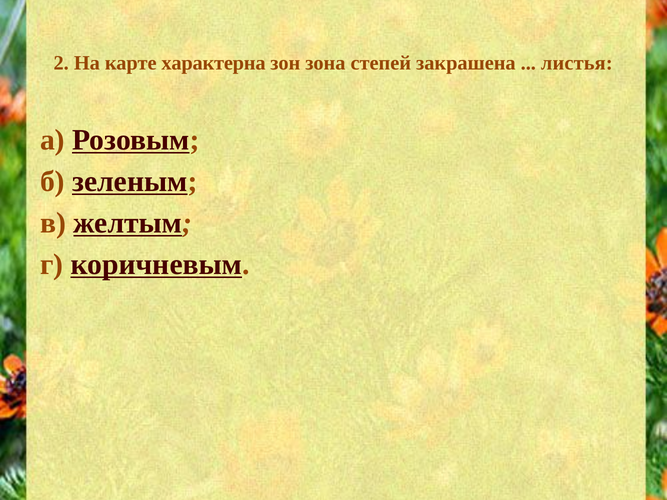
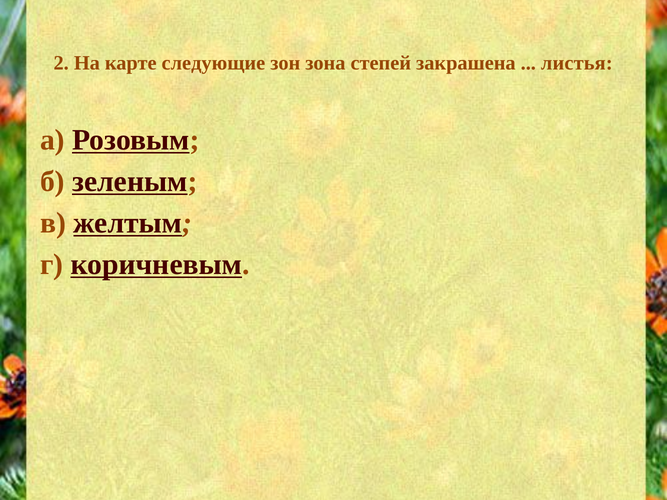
характерна: характерна -> следующие (213, 63)
